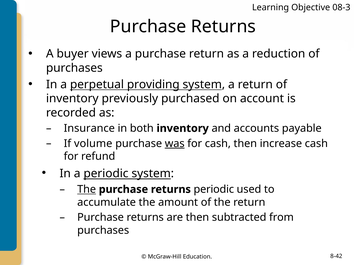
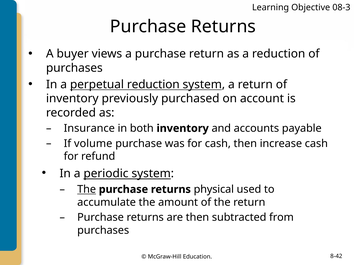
perpetual providing: providing -> reduction (153, 85)
was underline: present -> none (175, 144)
returns periodic: periodic -> physical (214, 190)
